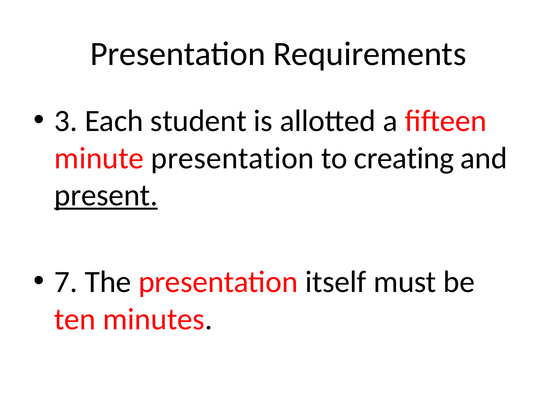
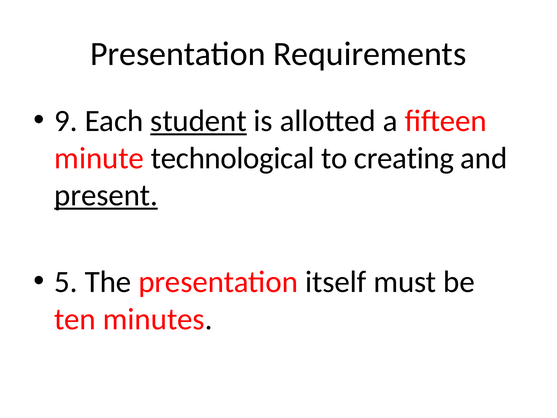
3: 3 -> 9 (66, 121)
student underline: none -> present (199, 121)
minute presentation: presentation -> technological (233, 158)
7: 7 -> 5 (66, 282)
